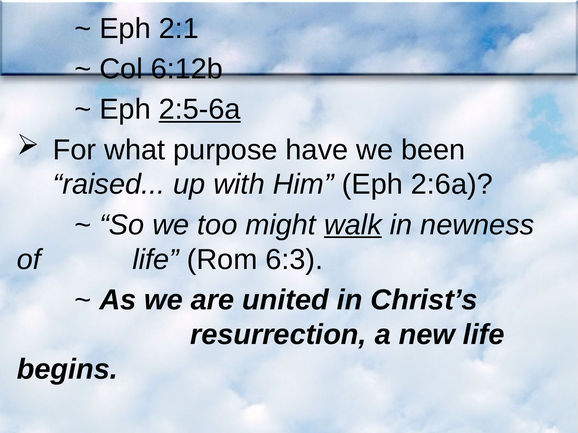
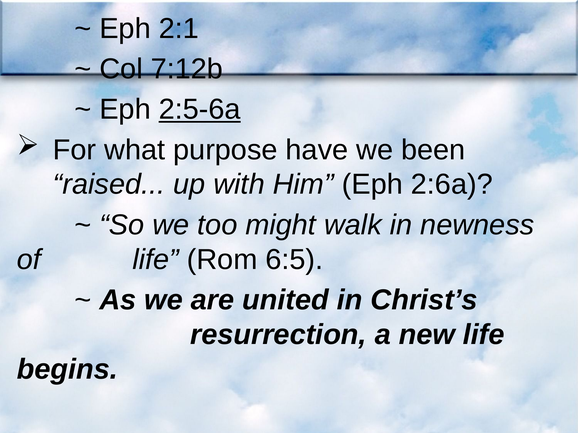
6:12b: 6:12b -> 7:12b (187, 69)
walk underline: present -> none (353, 225)
6:3: 6:3 -> 6:5 (294, 260)
